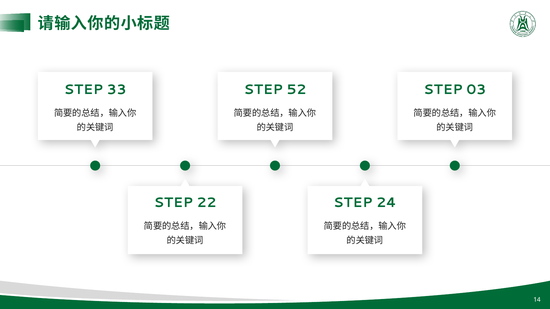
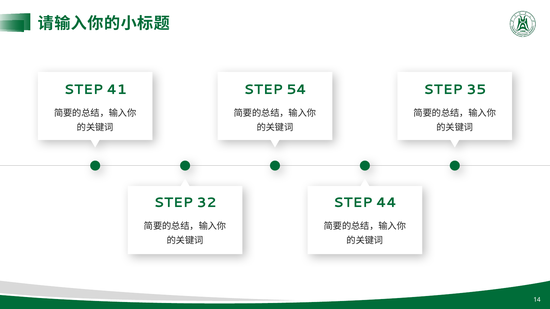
33: 33 -> 41 (117, 90)
52: 52 -> 54 (297, 90)
03: 03 -> 35 (476, 90)
22: 22 -> 32 (207, 203)
24: 24 -> 44 (386, 203)
